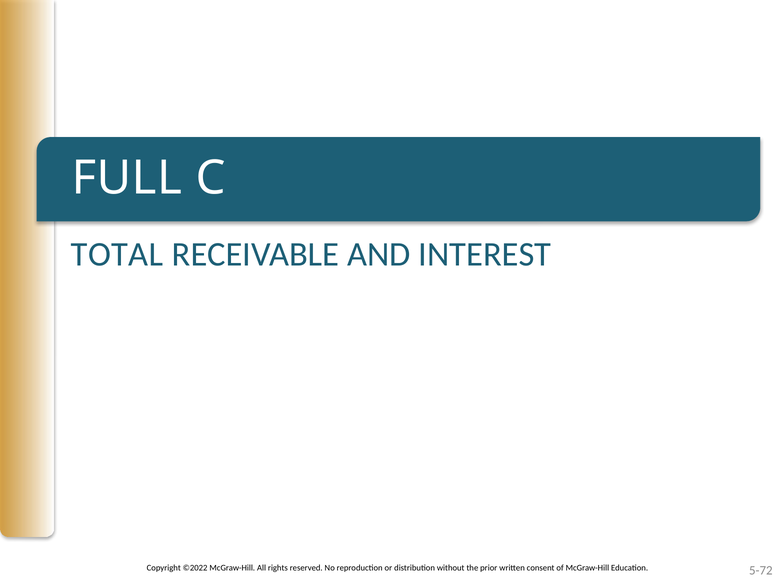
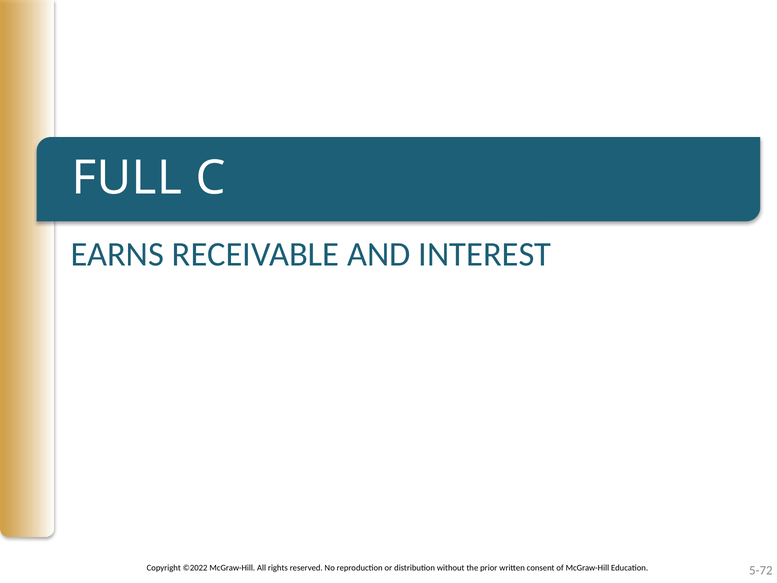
TOTAL: TOTAL -> EARNS (117, 254)
